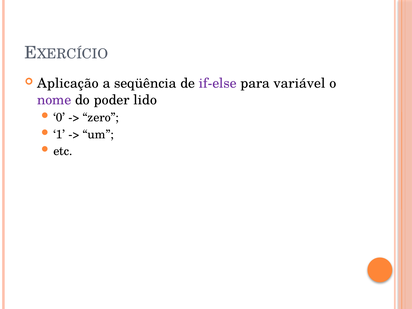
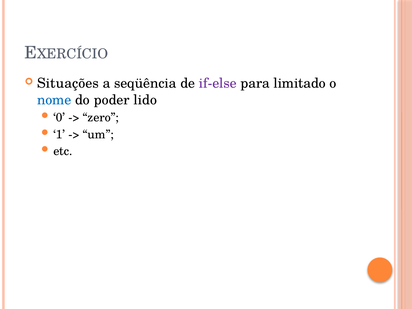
Aplicação: Aplicação -> Situações (68, 83)
variável: variável -> limitado (300, 83)
nome colour: purple -> blue (54, 100)
